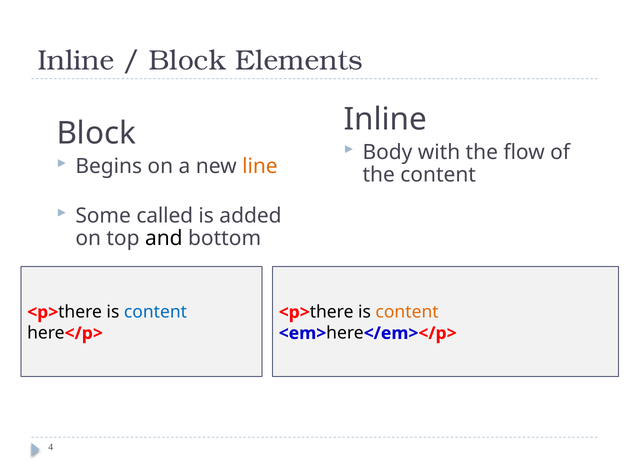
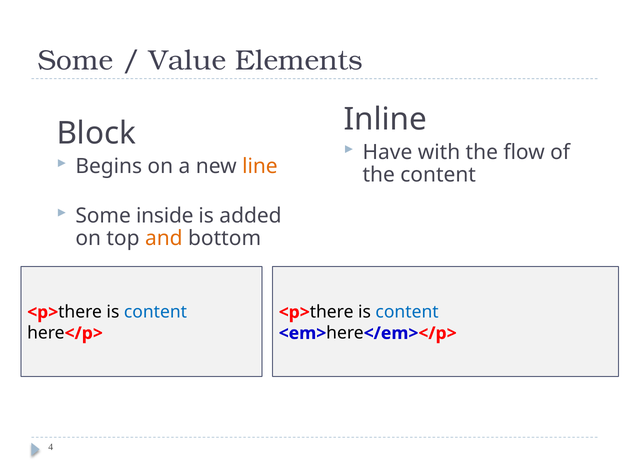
Inline: Inline -> Some (76, 61)
Block: Block -> Value (187, 61)
Body: Body -> Have (387, 152)
called: called -> inside (165, 216)
and colour: black -> orange (164, 238)
content colour: orange -> blue (407, 312)
